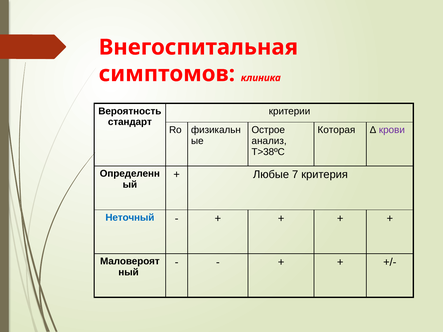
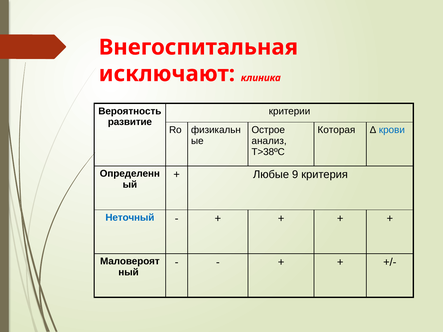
симптомов: симптомов -> исключают (167, 74)
стандарт: стандарт -> развитие (130, 122)
крови colour: purple -> blue (392, 130)
7: 7 -> 9 (295, 175)
